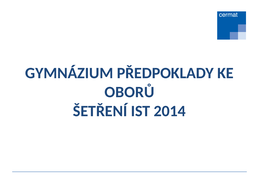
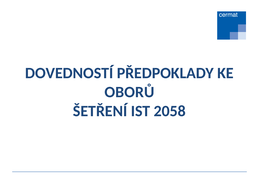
GYMNÁZIUM: GYMNÁZIUM -> DOVEDNOSTÍ (69, 73)
2014: 2014 -> 2058 (170, 111)
